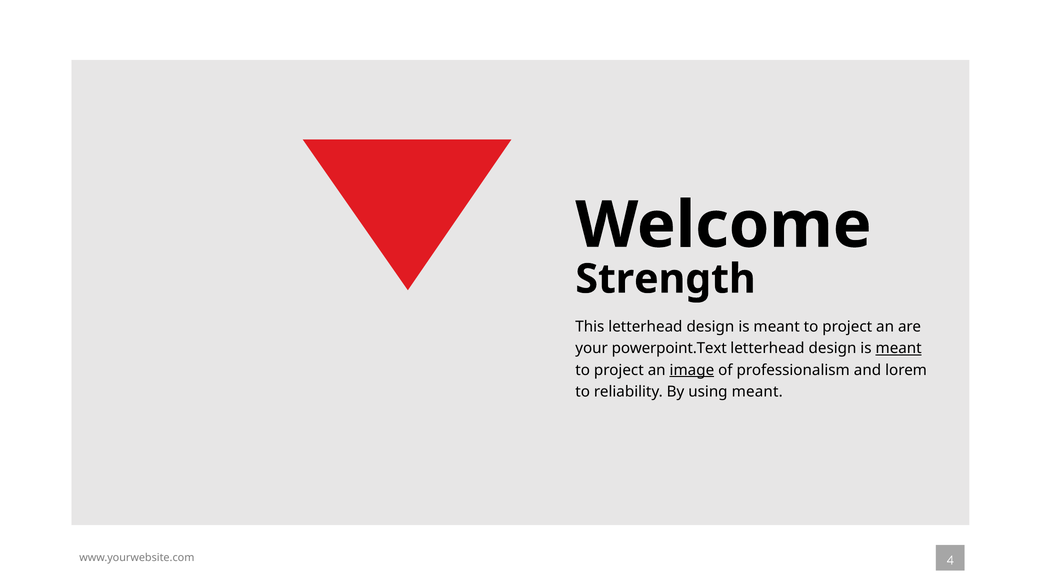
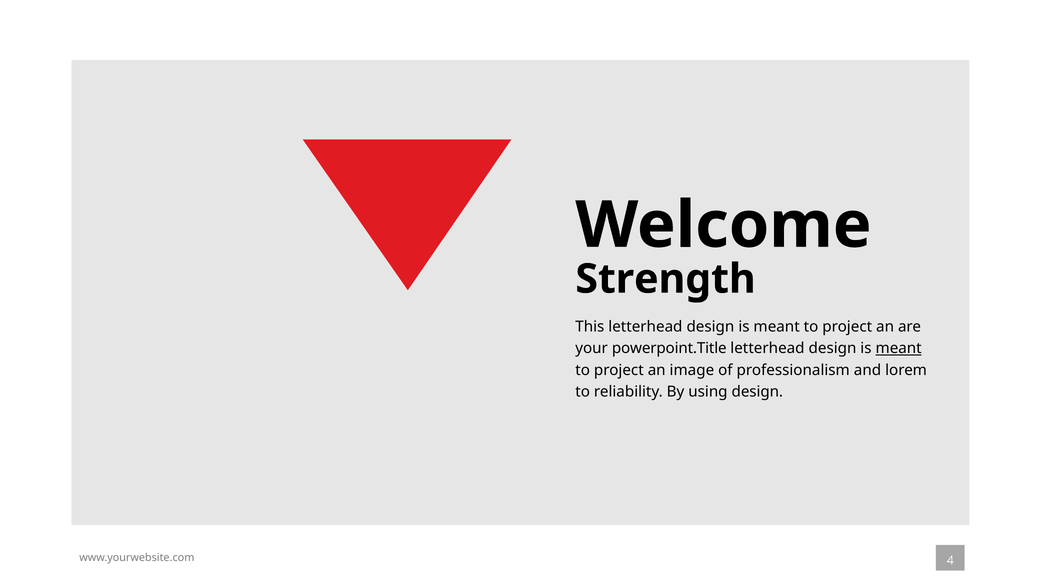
powerpoint.Text: powerpoint.Text -> powerpoint.Title (669, 349)
image underline: present -> none (692, 371)
using meant: meant -> design (757, 392)
